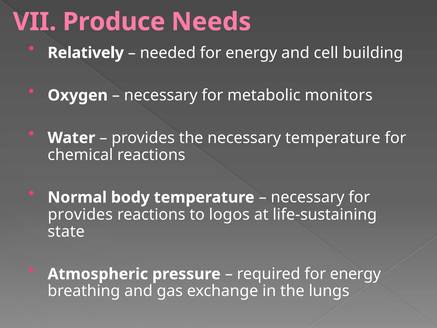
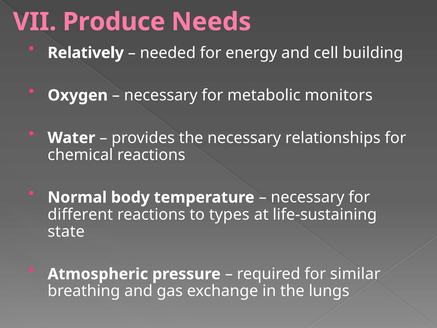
necessary temperature: temperature -> relationships (333, 138)
provides: provides -> different (80, 214)
logos: logos -> types (229, 214)
required for energy: energy -> similar (355, 274)
